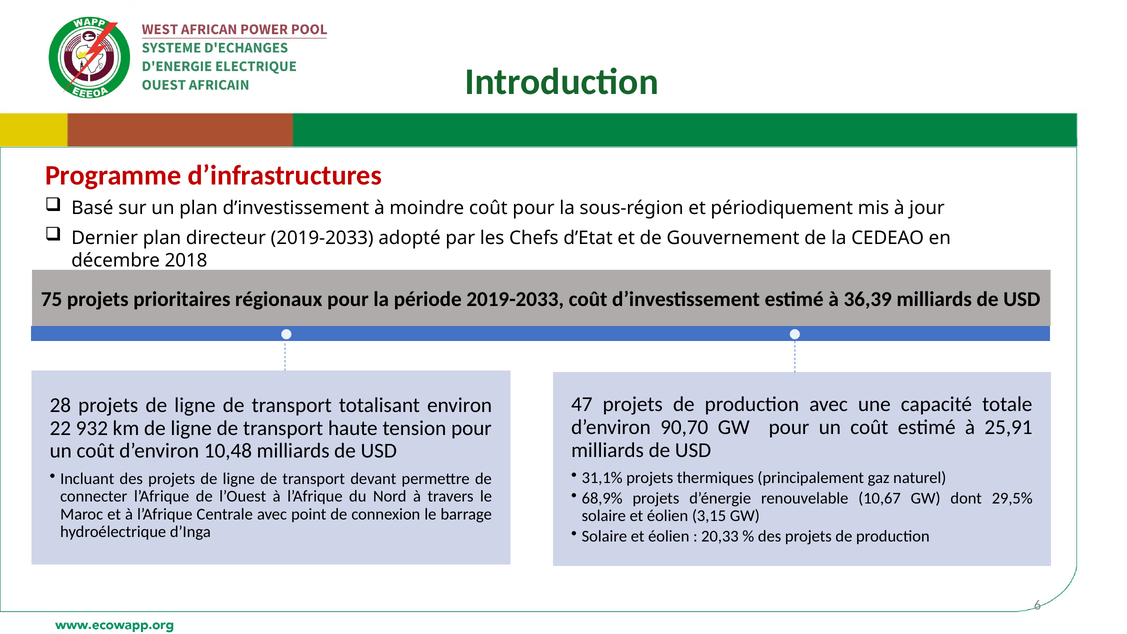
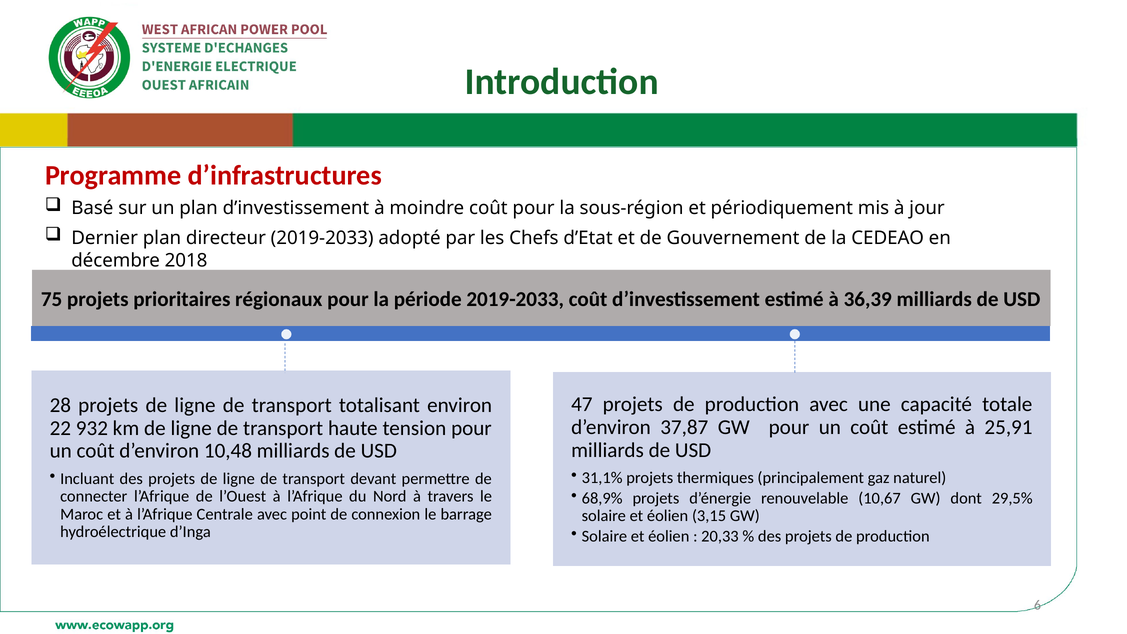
90,70: 90,70 -> 37,87 (684, 427)
